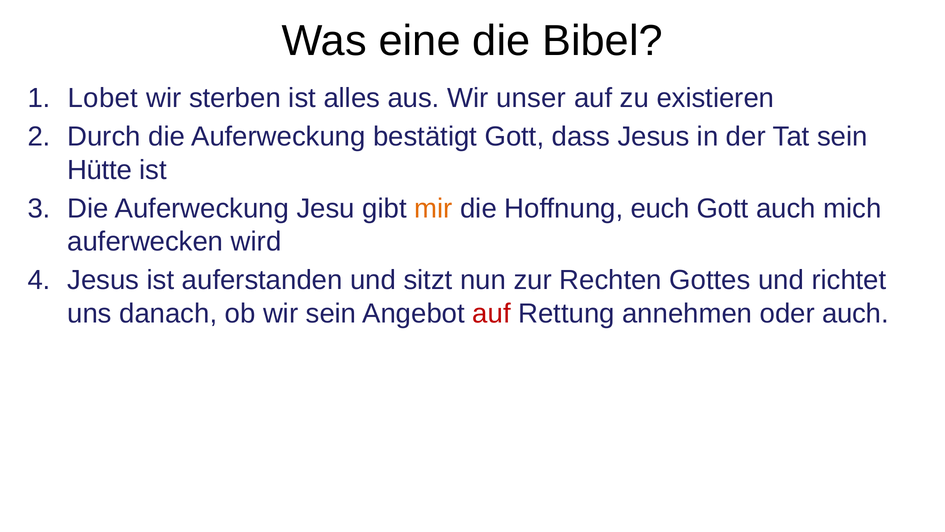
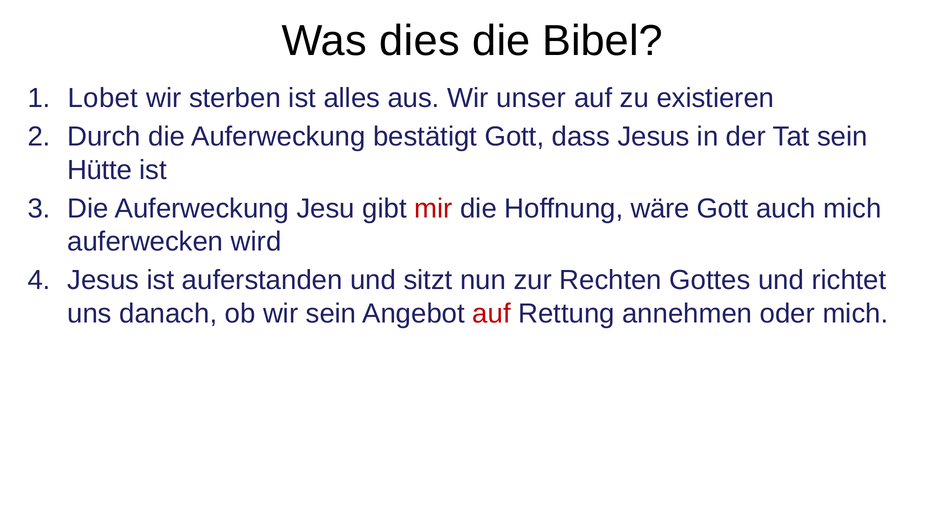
eine: eine -> dies (419, 41)
mir colour: orange -> red (433, 208)
euch: euch -> wäre (660, 208)
oder auch: auch -> mich (855, 313)
